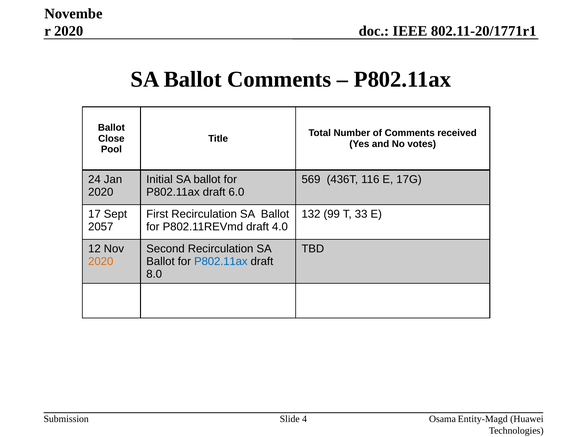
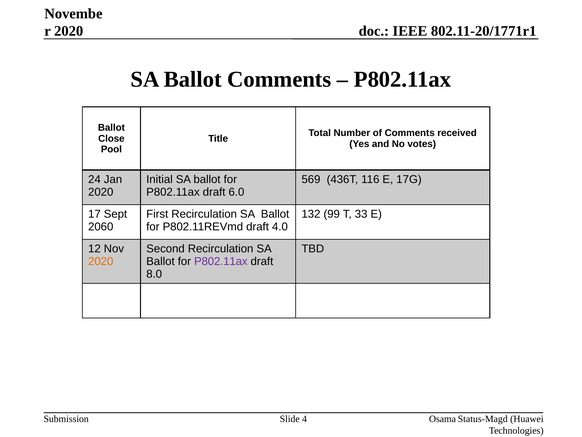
2057: 2057 -> 2060 (101, 227)
P802.11ax colour: blue -> purple (221, 261)
Entity-Magd: Entity-Magd -> Status-Magd (483, 419)
